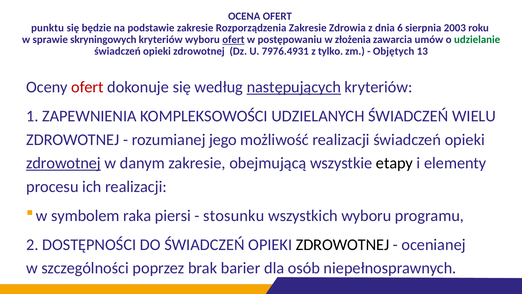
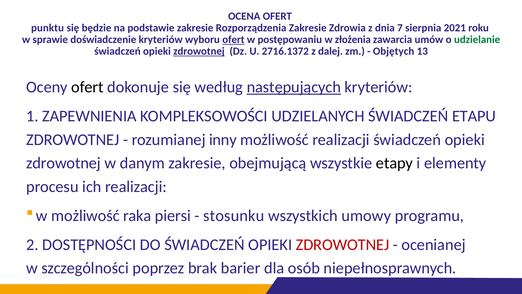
6: 6 -> 7 (400, 28)
2003: 2003 -> 2021 (455, 28)
skryningowych: skryningowych -> doświadczenie (103, 40)
zdrowotnej underline: none -> present (199, 51)
7976.4931: 7976.4931 -> 2716.1372 (285, 51)
tylko: tylko -> dalej (330, 51)
ofert colour: red -> black (87, 87)
WIELU: WIELU -> ETAPU (474, 116)
jego: jego -> inny (223, 140)
zdrowotnej underline: present -> none (64, 163)
w symbolem: symbolem -> możliwość (85, 215)
wszystkich wyboru: wyboru -> umowy (366, 215)
ZDROWOTNEJ colour: black -> red (343, 244)
